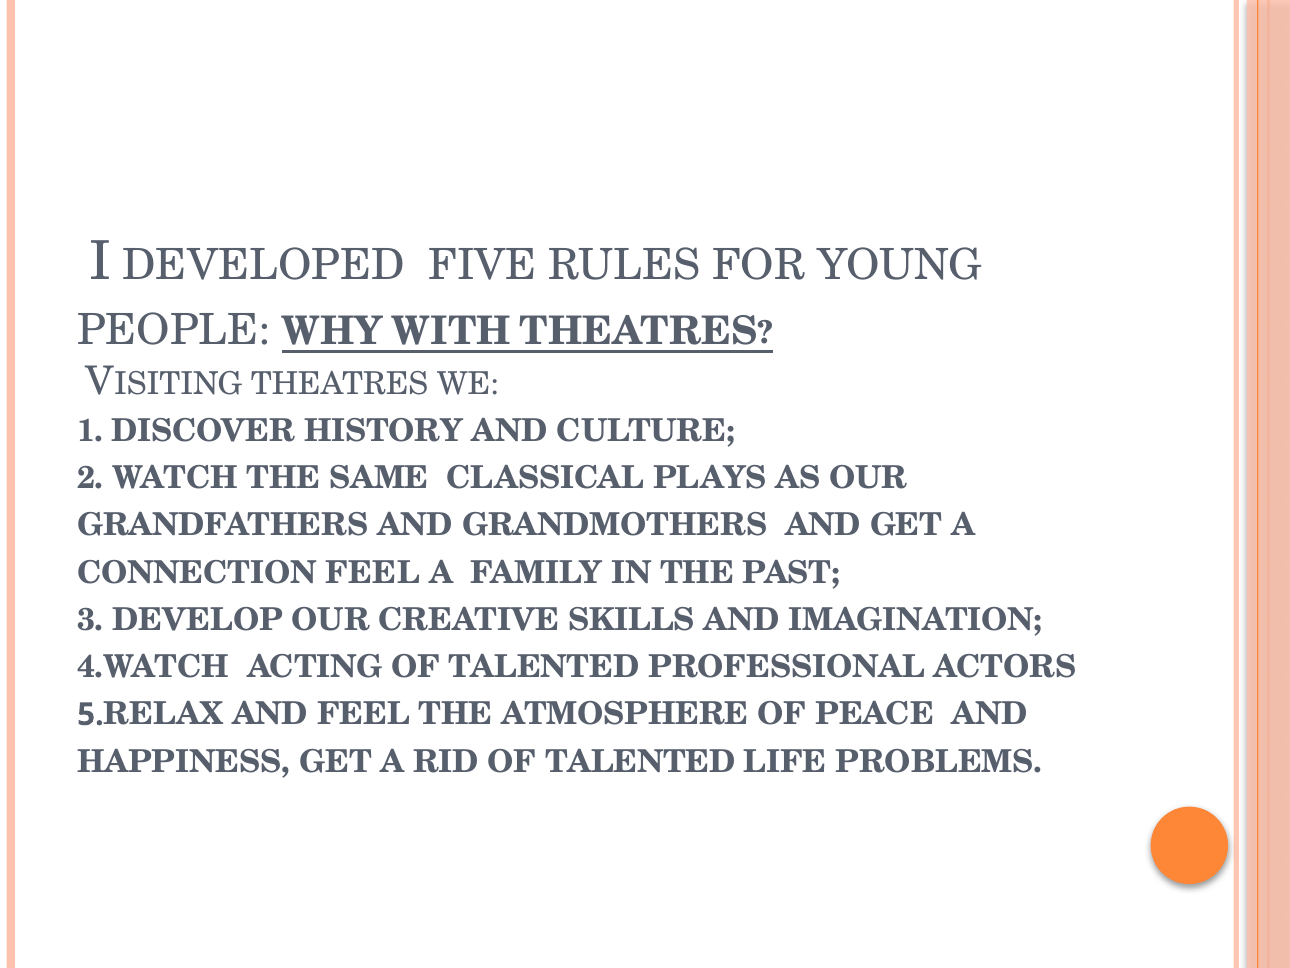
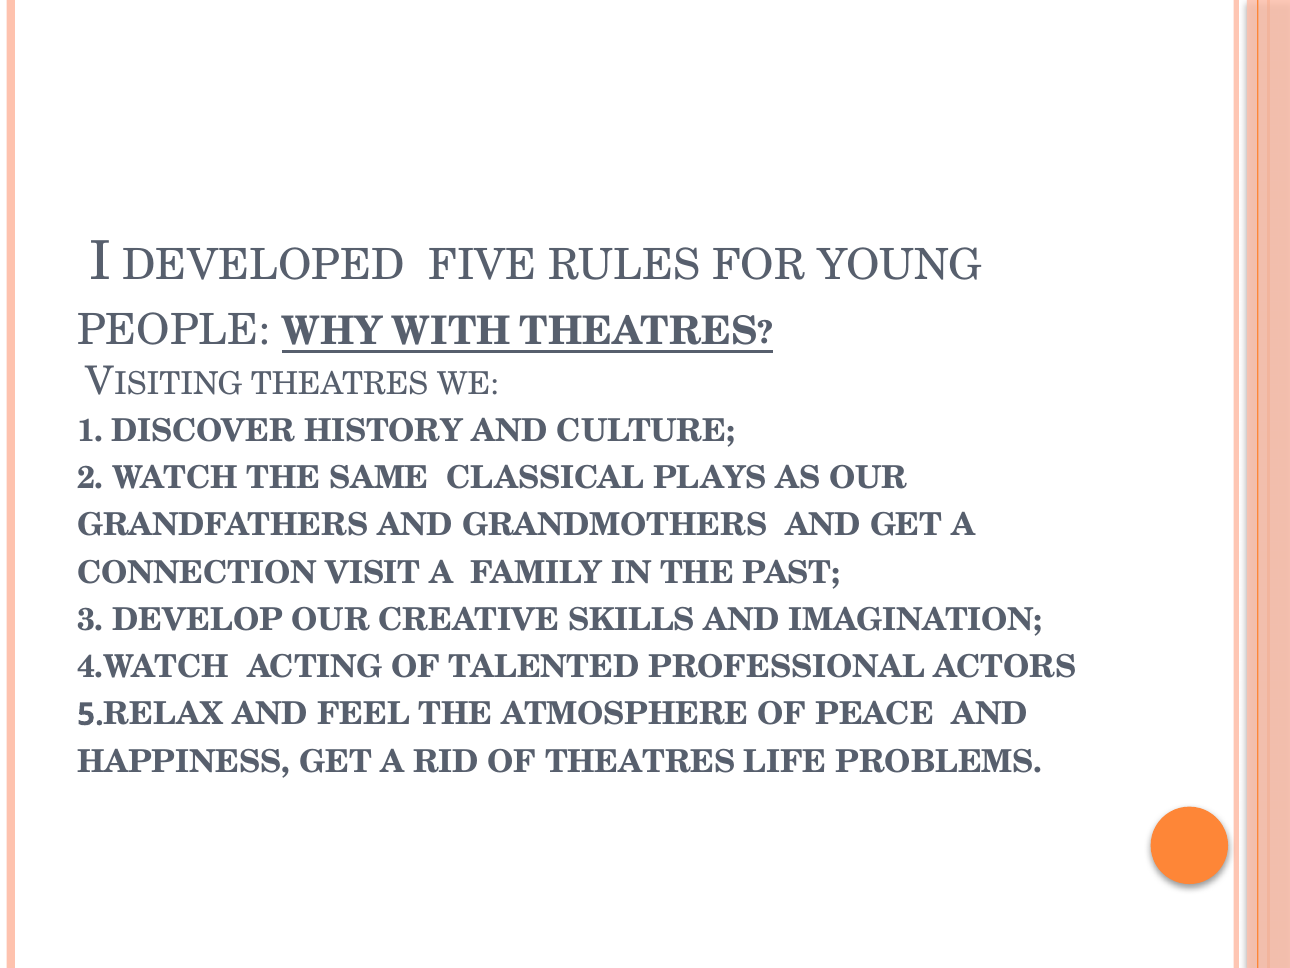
CONNECTION FEEL: FEEL -> VISIT (373, 572)
RID OF TALENTED: TALENTED -> THEATRES (640, 761)
